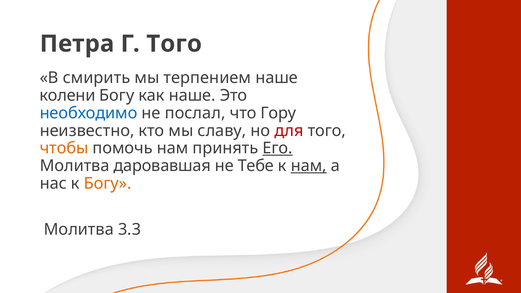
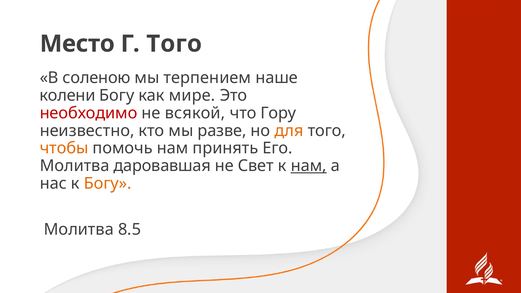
Петра: Петра -> Место (77, 44)
смирить: смирить -> соленою (97, 78)
как наше: наше -> мире (192, 96)
необходимо colour: blue -> red (89, 113)
послал: послал -> всякой (195, 113)
славу: славу -> разве (222, 131)
для colour: red -> orange (289, 131)
Его underline: present -> none (278, 148)
Тебе: Тебе -> Свет (256, 166)
3.3: 3.3 -> 8.5 (129, 230)
